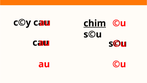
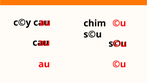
chim underline: present -> none (95, 23)
